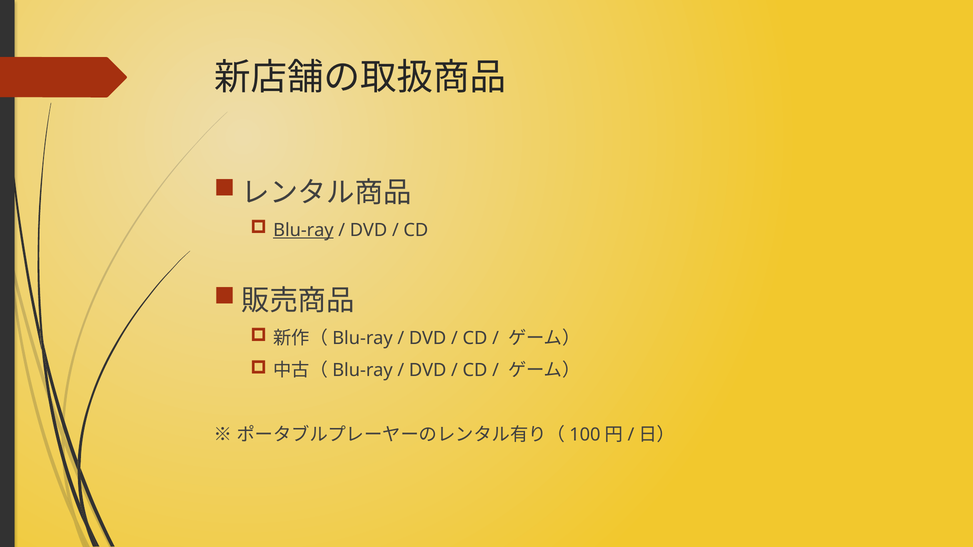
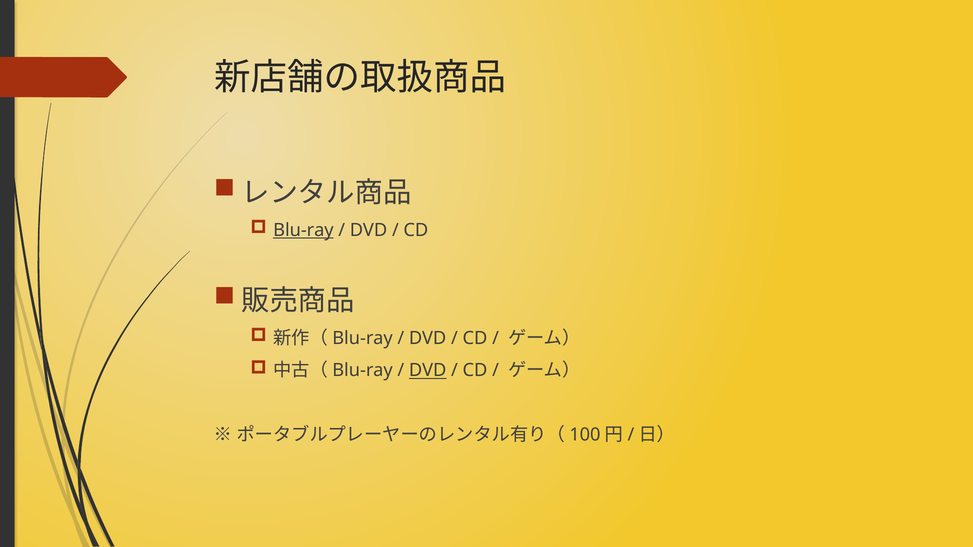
DVD underline: none -> present (428, 371)
